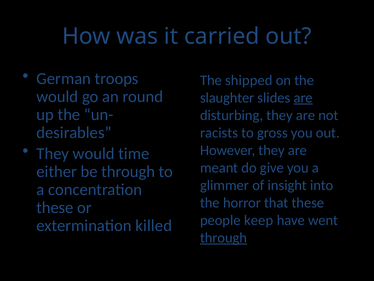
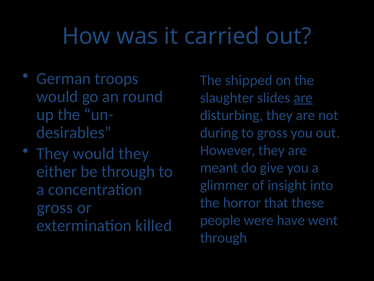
racists: racists -> during (219, 133)
would time: time -> they (134, 153)
these: these -> gross (55, 207)
keep: keep -> were (259, 220)
through underline: present -> none (224, 237)
